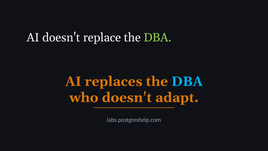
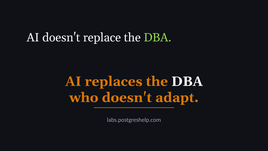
DBA colour: light blue -> white (187, 81)
